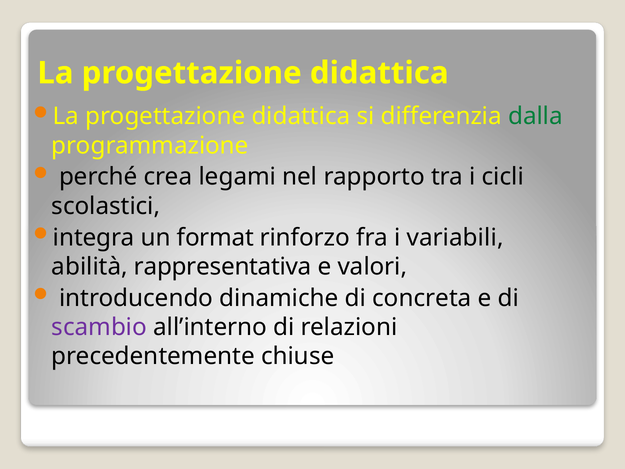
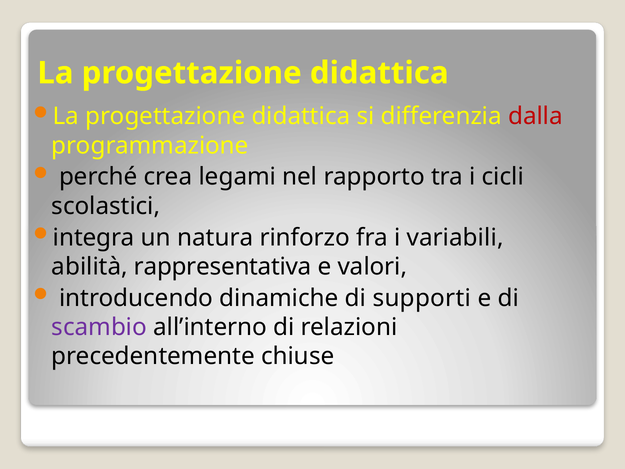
dalla colour: green -> red (535, 116)
format: format -> natura (215, 237)
concreta: concreta -> supporti (422, 298)
